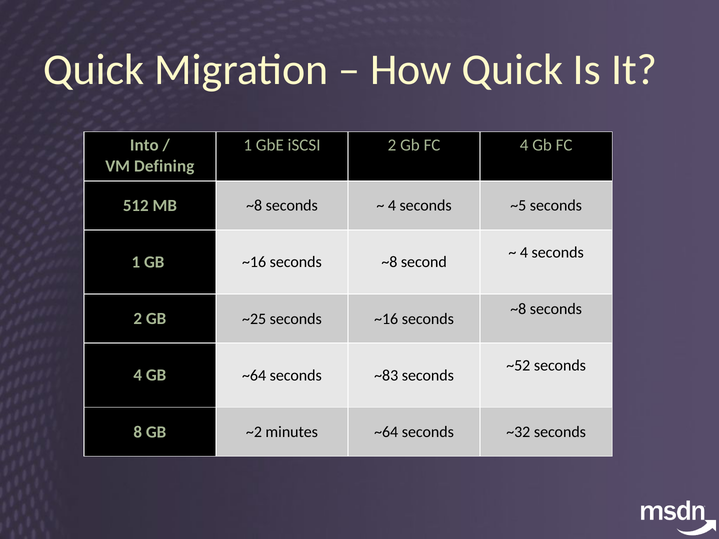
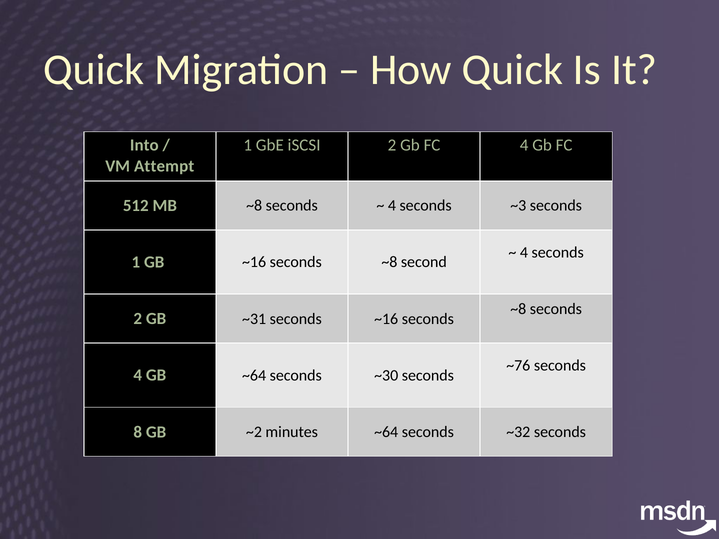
Defining: Defining -> Attempt (164, 166)
~5: ~5 -> ~3 (518, 206)
~25: ~25 -> ~31 (254, 319)
~52: ~52 -> ~76 (518, 366)
~83: ~83 -> ~30 (386, 376)
